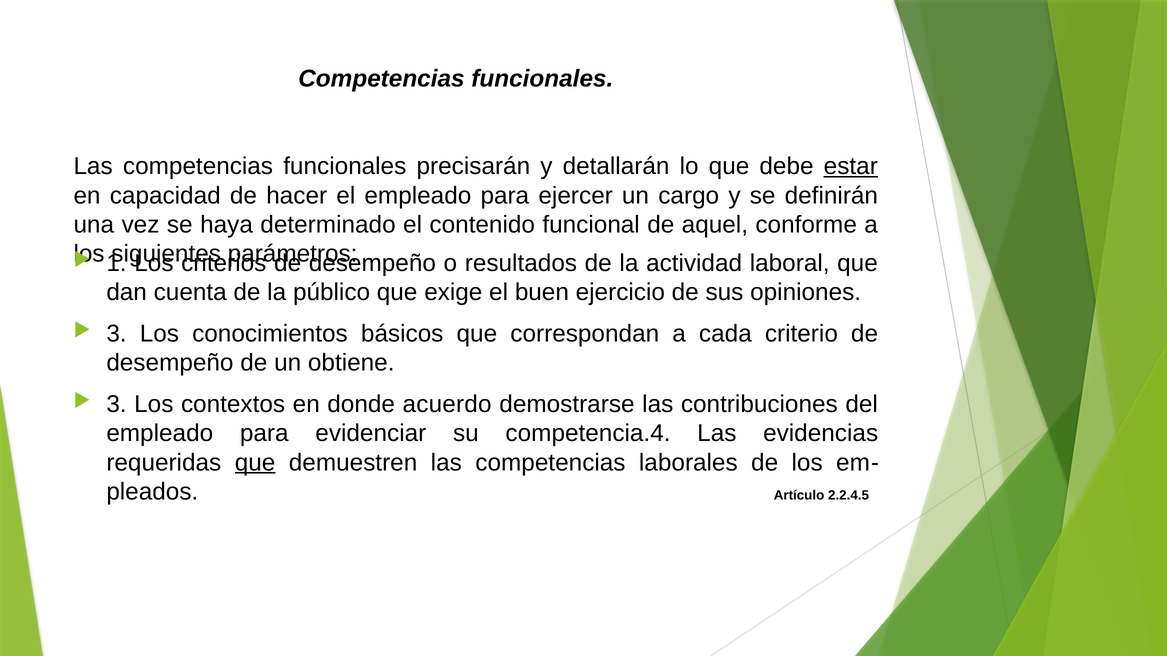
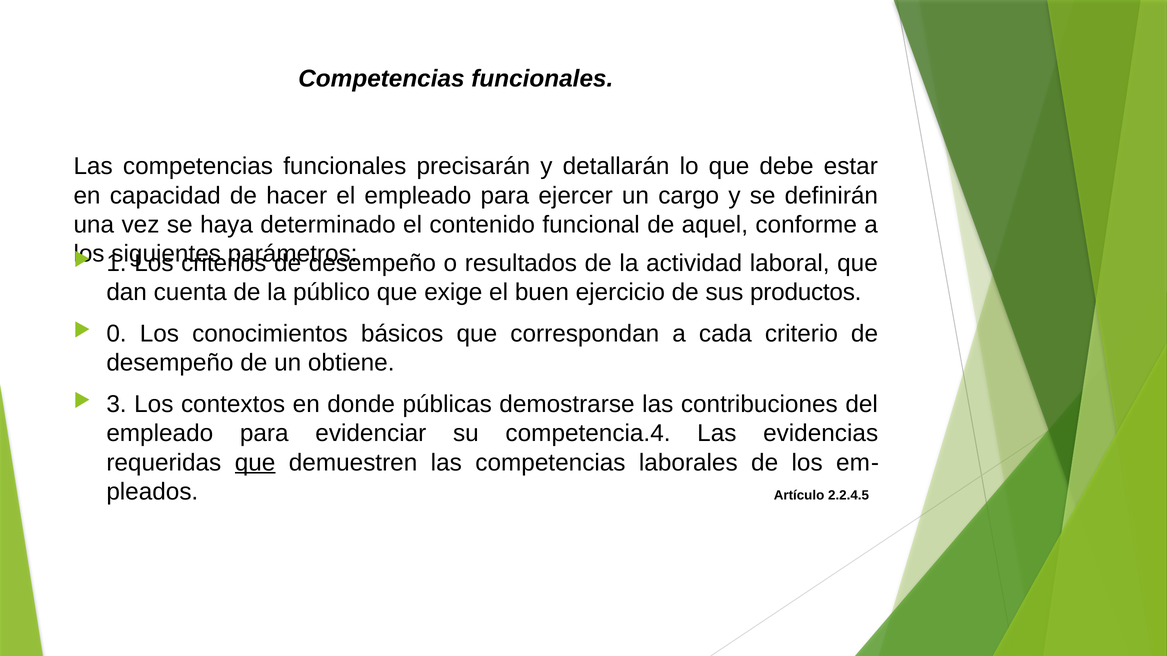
estar underline: present -> none (851, 167)
opiniones: opiniones -> productos (806, 293)
3: 3 -> 0 (117, 334)
acuerdo: acuerdo -> públicas (447, 404)
